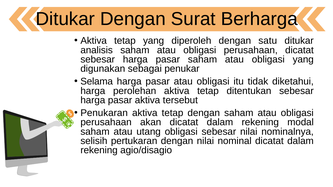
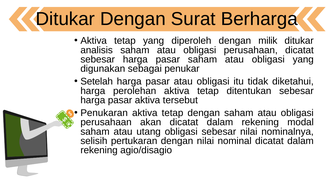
satu: satu -> milik (268, 41)
Selama: Selama -> Setelah (97, 82)
